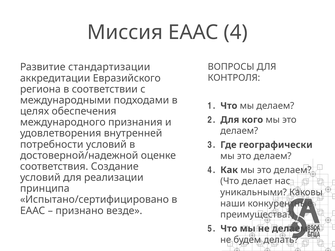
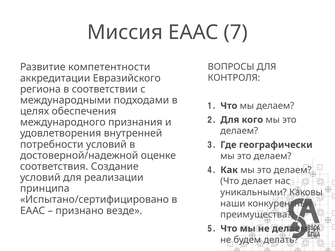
ЕААС 4: 4 -> 7 (236, 32)
стандартизации: стандартизации -> компетентности (109, 67)
